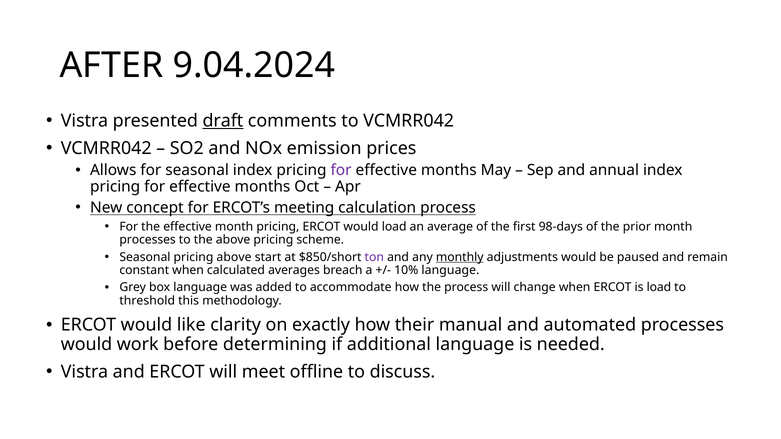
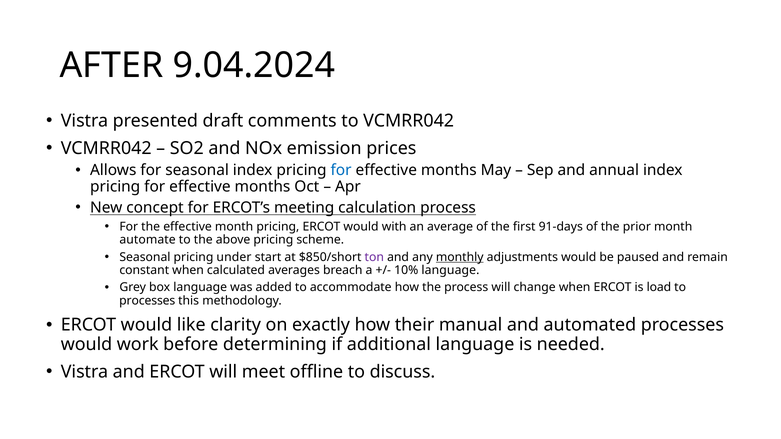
draft underline: present -> none (223, 121)
for colour: purple -> blue (341, 170)
would load: load -> with (394, 227)
98-days: 98-days -> 91-days (561, 227)
processes: processes -> automate (148, 240)
pricing above: above -> under (234, 257)
threshold: threshold -> processes (147, 301)
